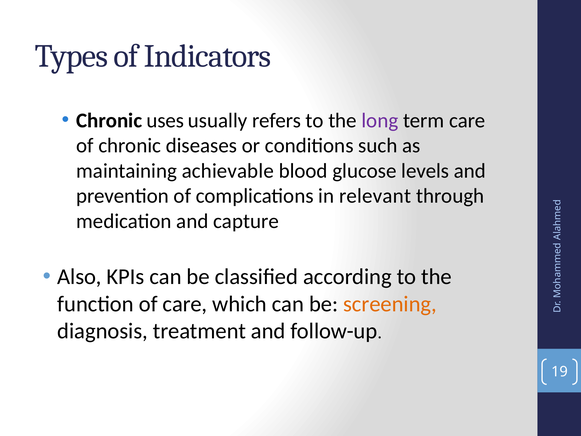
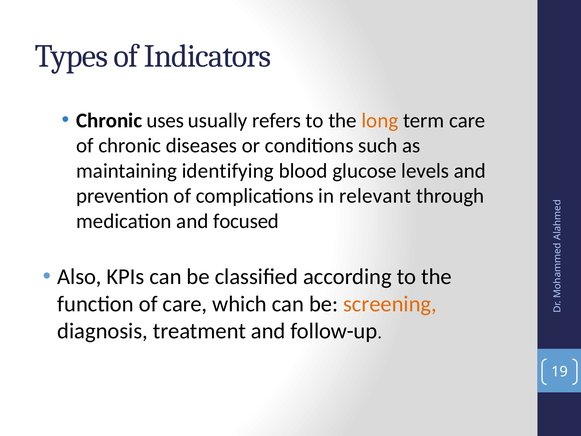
long colour: purple -> orange (380, 120)
achievable: achievable -> identifying (228, 171)
capture: capture -> focused (246, 221)
